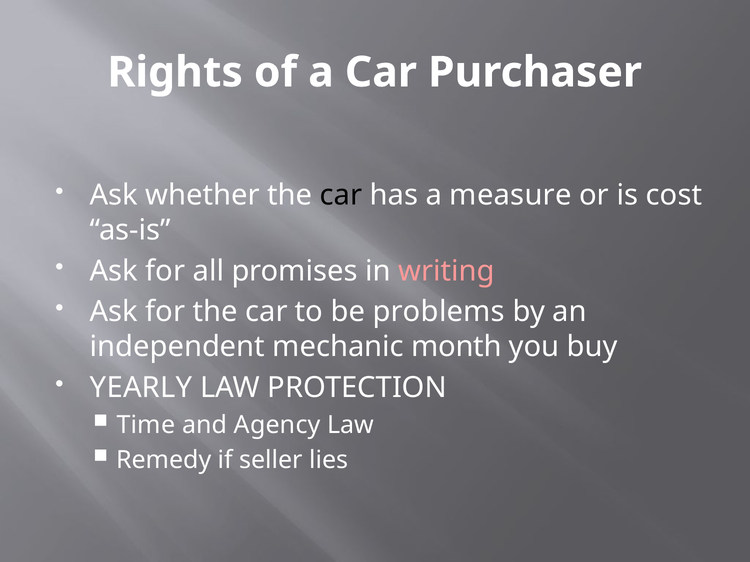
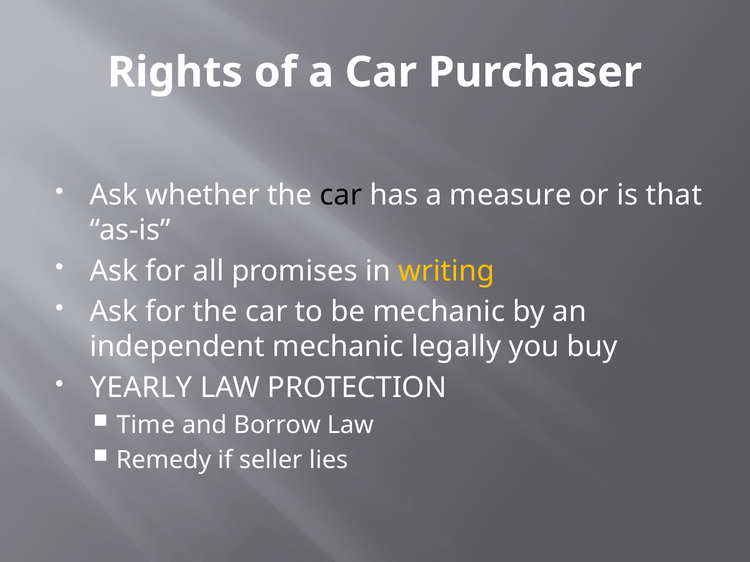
cost: cost -> that (674, 195)
writing colour: pink -> yellow (446, 271)
be problems: problems -> mechanic (439, 312)
month: month -> legally (456, 347)
Agency: Agency -> Borrow (277, 425)
